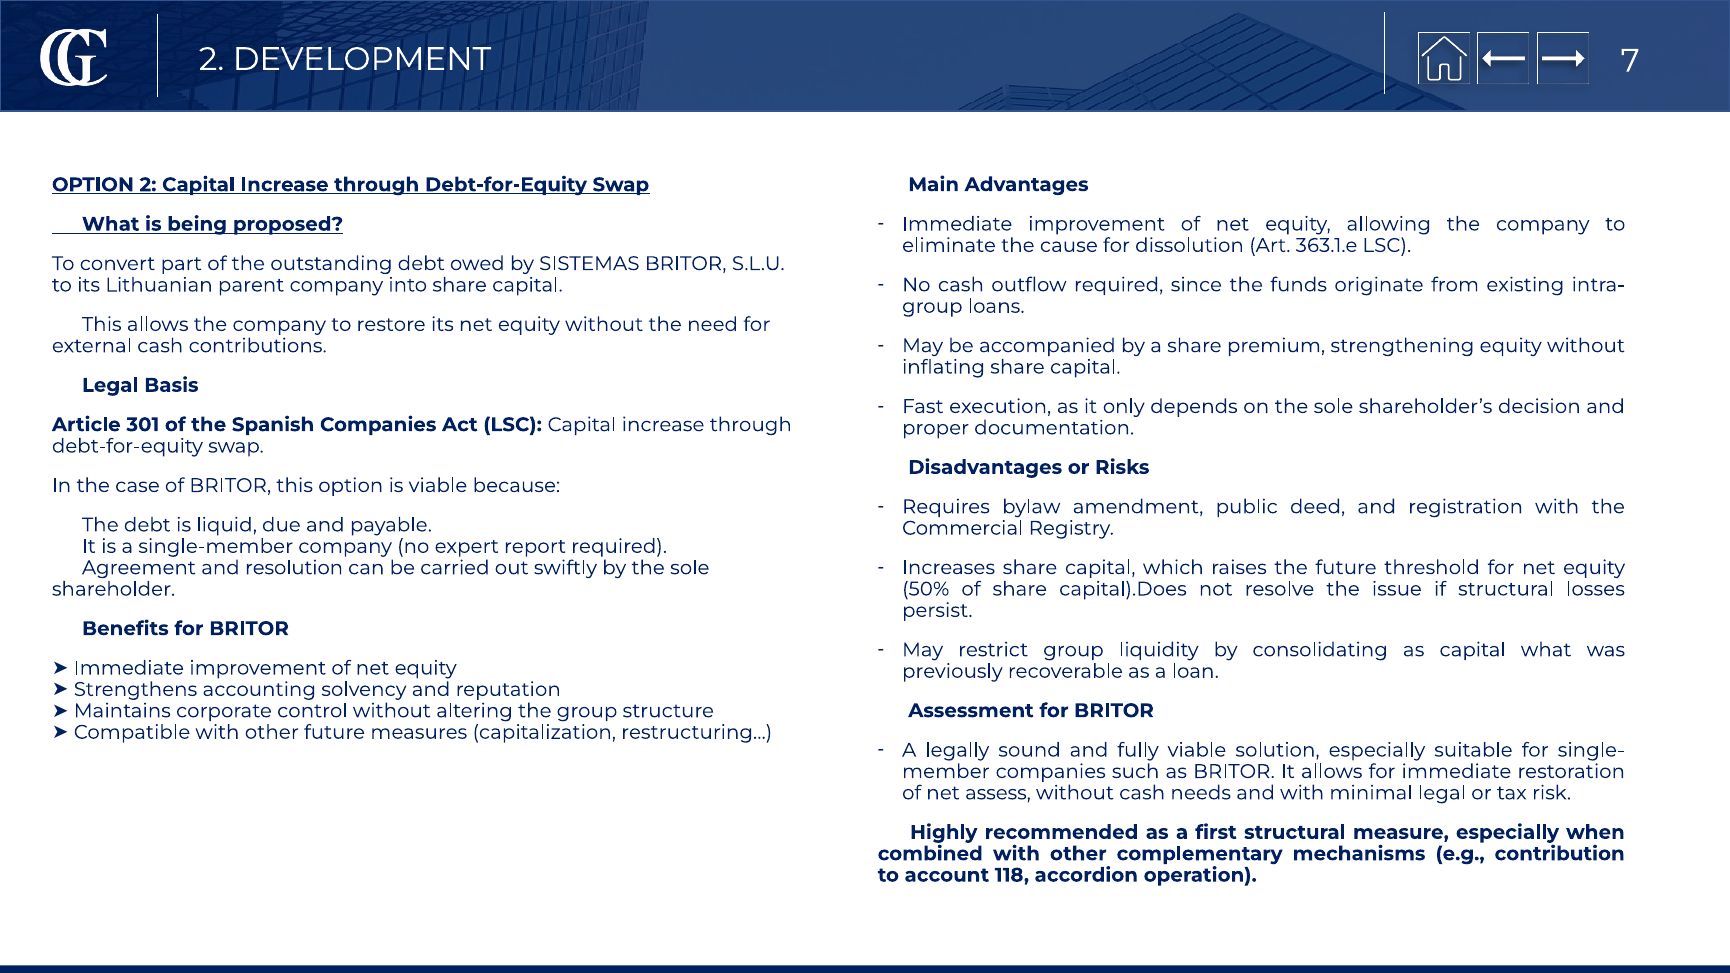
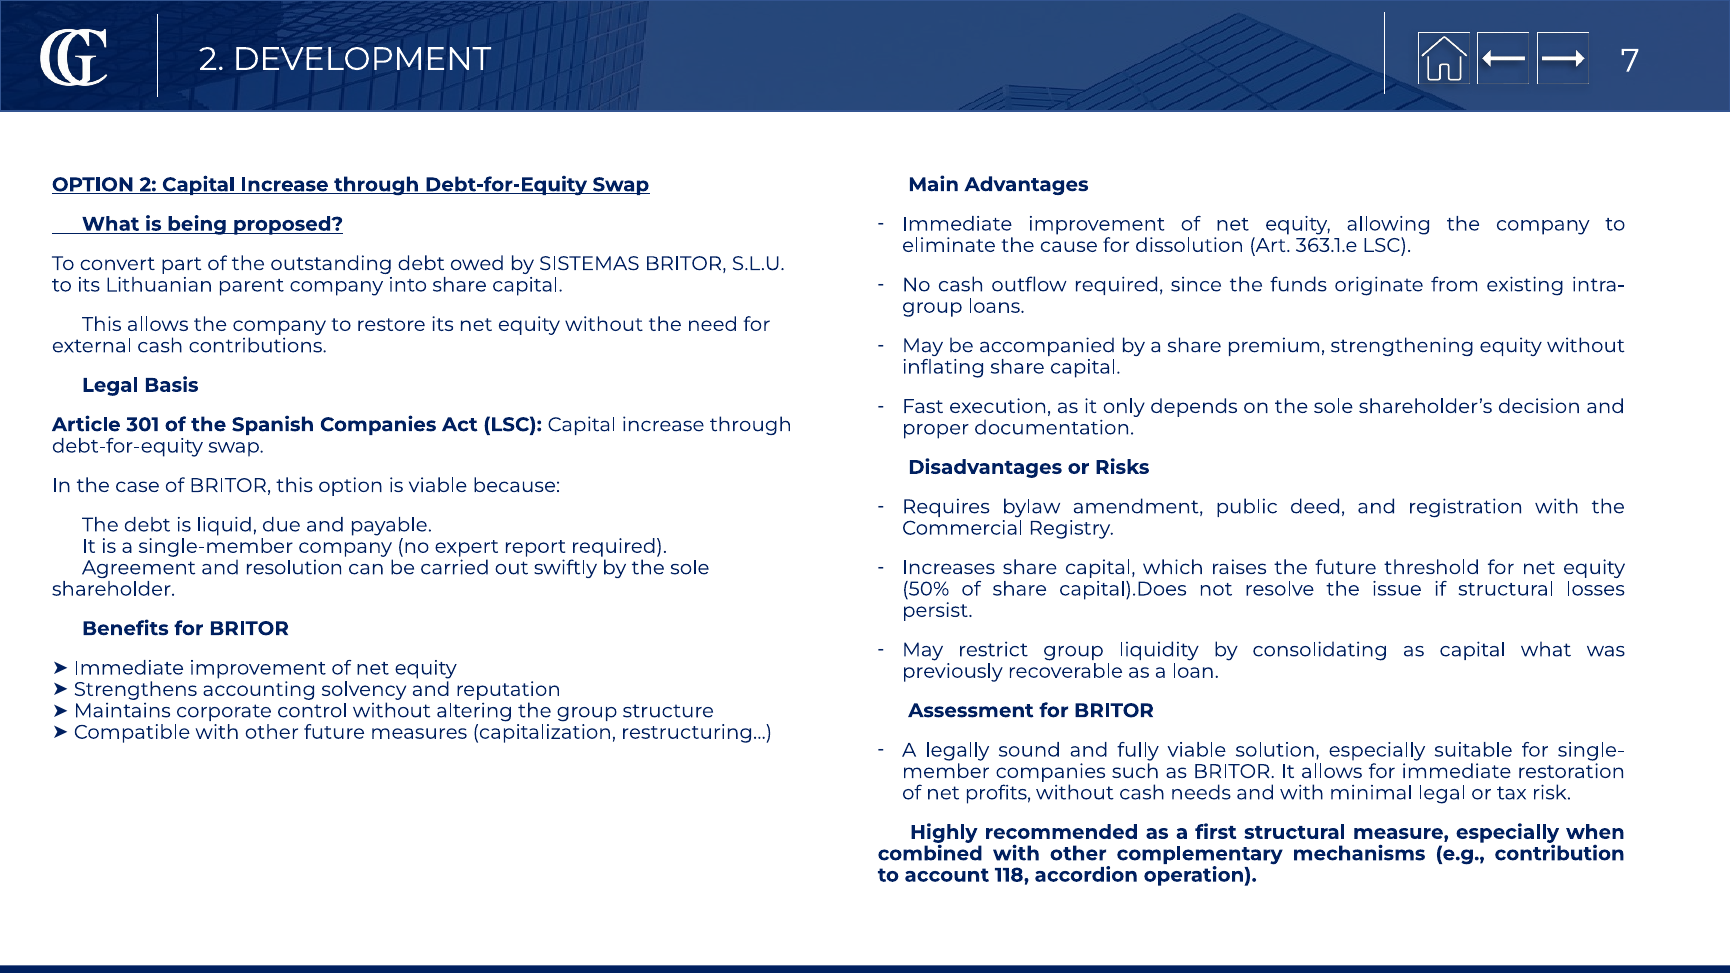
assess: assess -> profits (998, 793)
